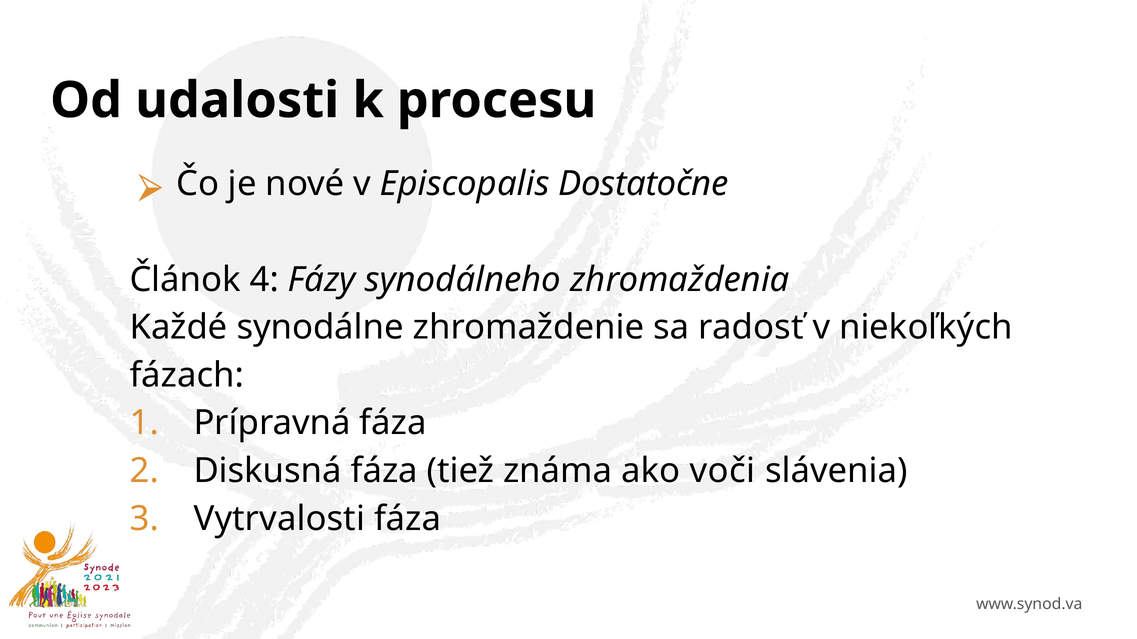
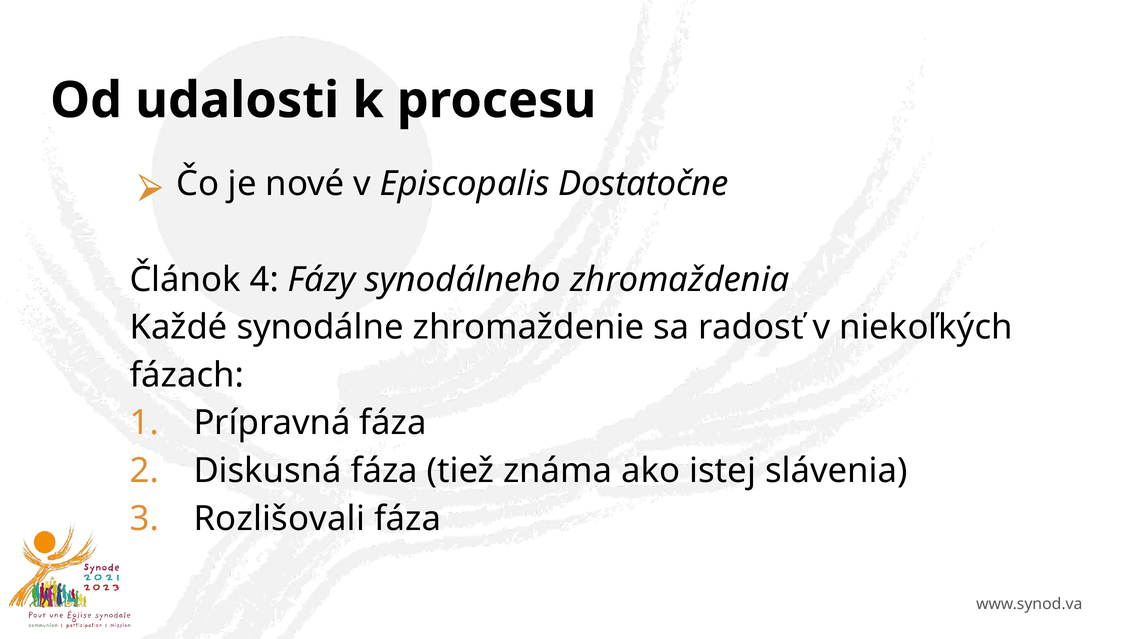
voči: voči -> istej (723, 471)
Vytrvalosti: Vytrvalosti -> Rozlišovali (279, 519)
